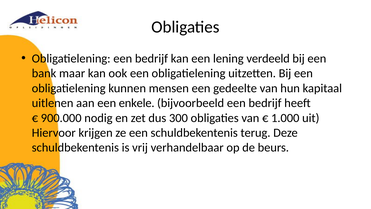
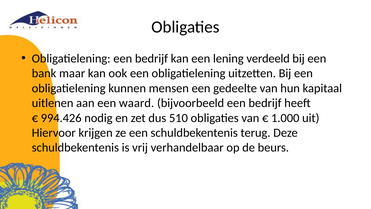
enkele: enkele -> waard (137, 103)
900.000: 900.000 -> 994.426 (61, 118)
300: 300 -> 510 (178, 118)
